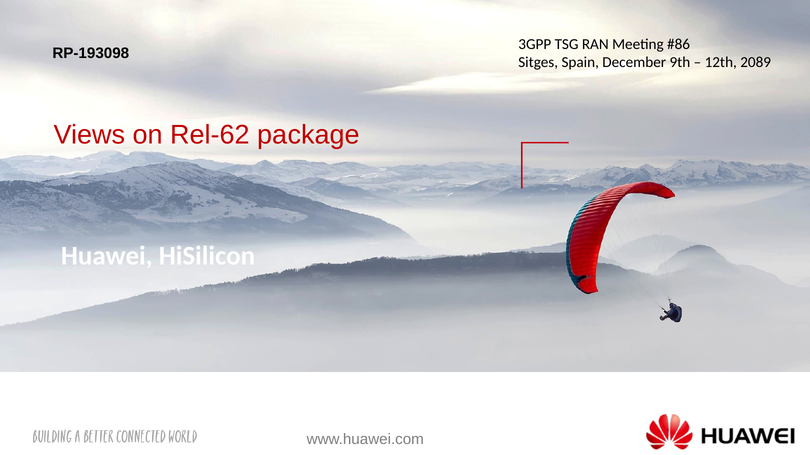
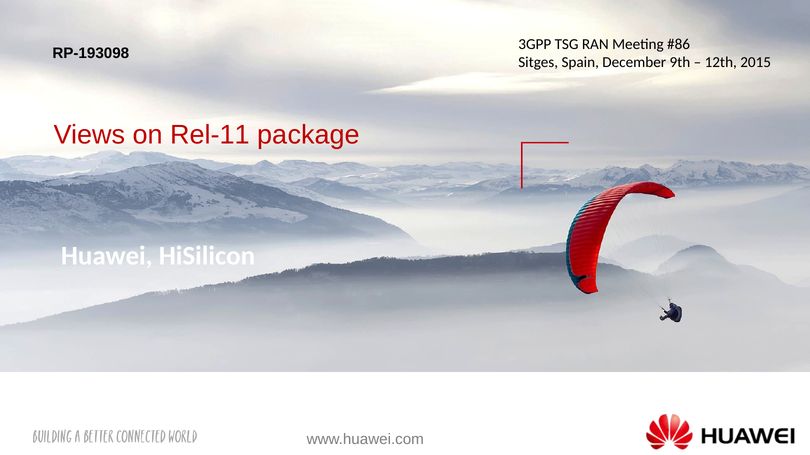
2089: 2089 -> 2015 (756, 63)
Rel-62: Rel-62 -> Rel-11 (210, 135)
